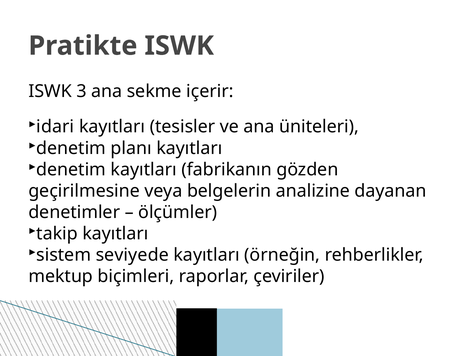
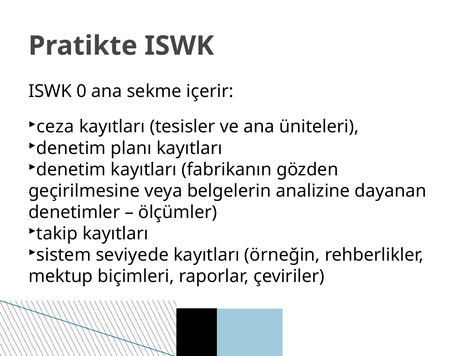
3: 3 -> 0 (81, 91)
idari: idari -> ceza (55, 127)
